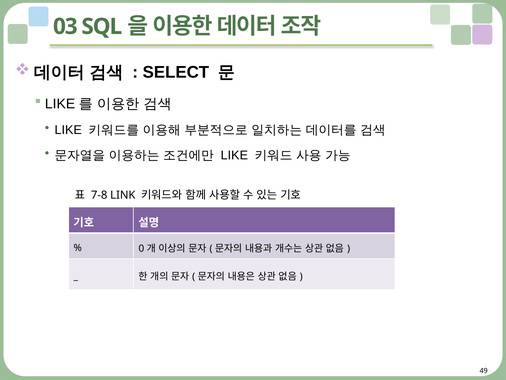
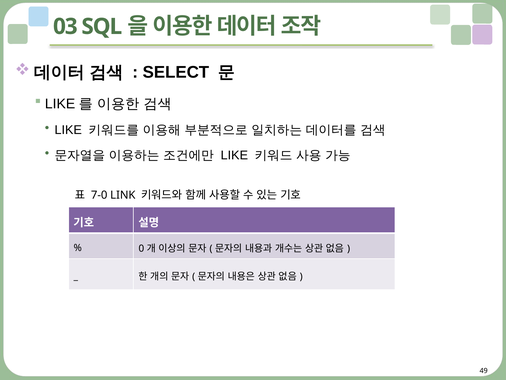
7-8: 7-8 -> 7-0 (99, 195)
